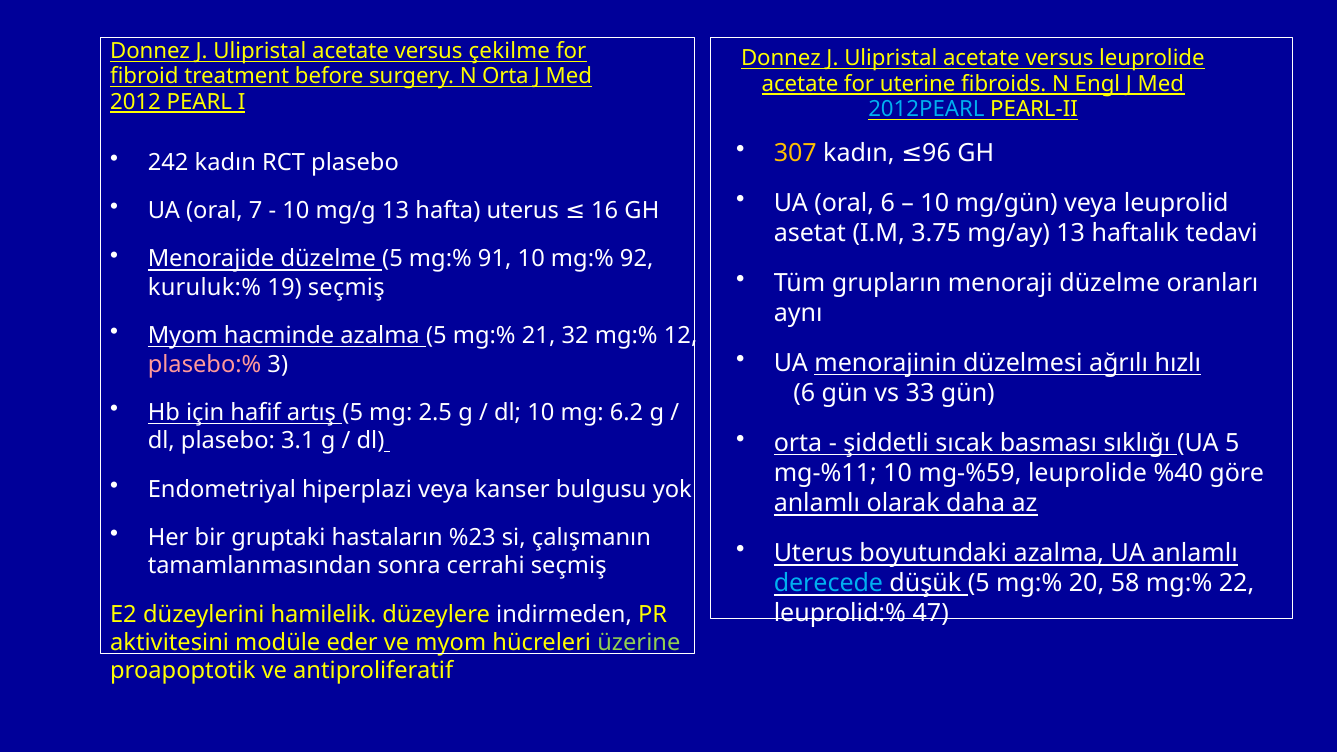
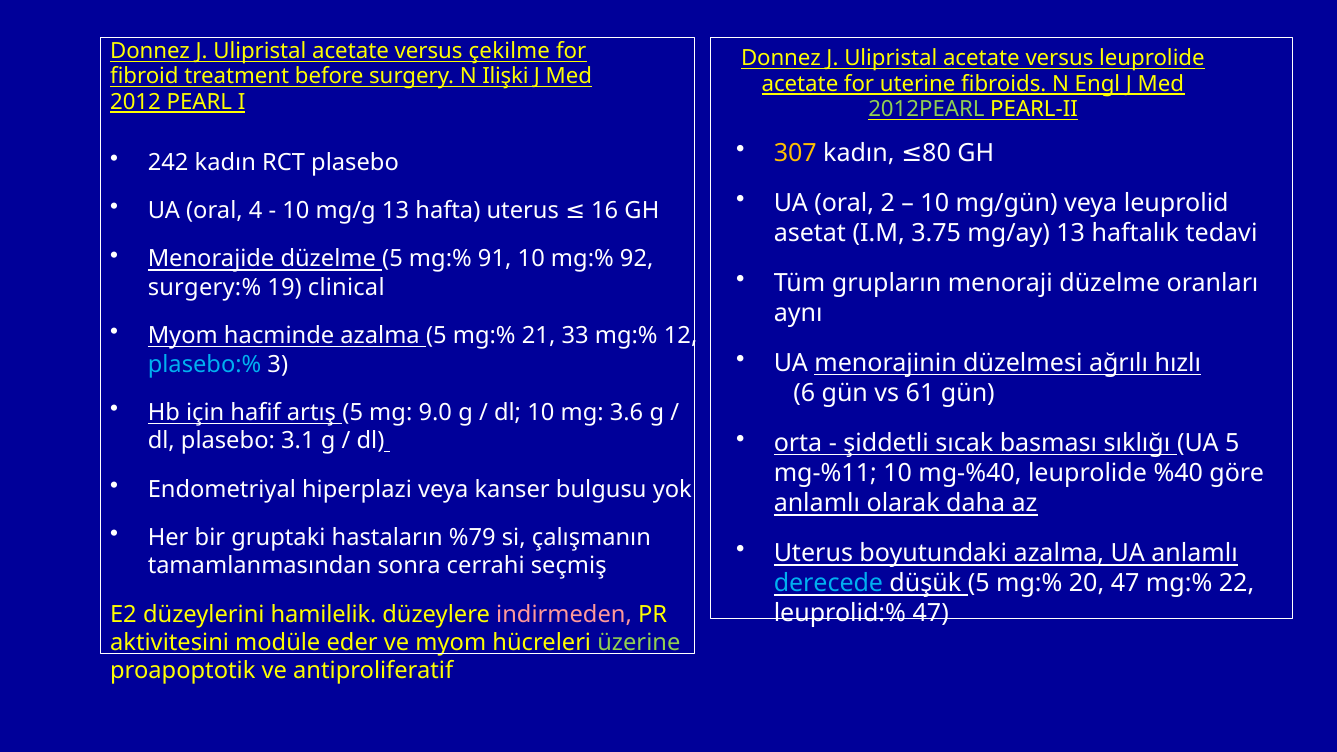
N Orta: Orta -> Ilişki (505, 76)
2012PEARL colour: light blue -> light green (926, 109)
96: 96 -> 80 (937, 153)
oral 6: 6 -> 2 (888, 203)
7: 7 -> 4 (256, 211)
kuruluk:%: kuruluk:% -> surgery:% (204, 288)
19 seçmiş: seçmiş -> clinical (346, 288)
32: 32 -> 33 (575, 336)
plasebo:% colour: pink -> light blue (205, 364)
33: 33 -> 61 (920, 394)
2.5: 2.5 -> 9.0 (435, 413)
6.2: 6.2 -> 3.6 (627, 413)
mg-%59: mg-%59 -> mg-%40 (970, 474)
%23: %23 -> %79 (472, 538)
20 58: 58 -> 47 (1125, 584)
indirmeden colour: white -> pink (564, 614)
